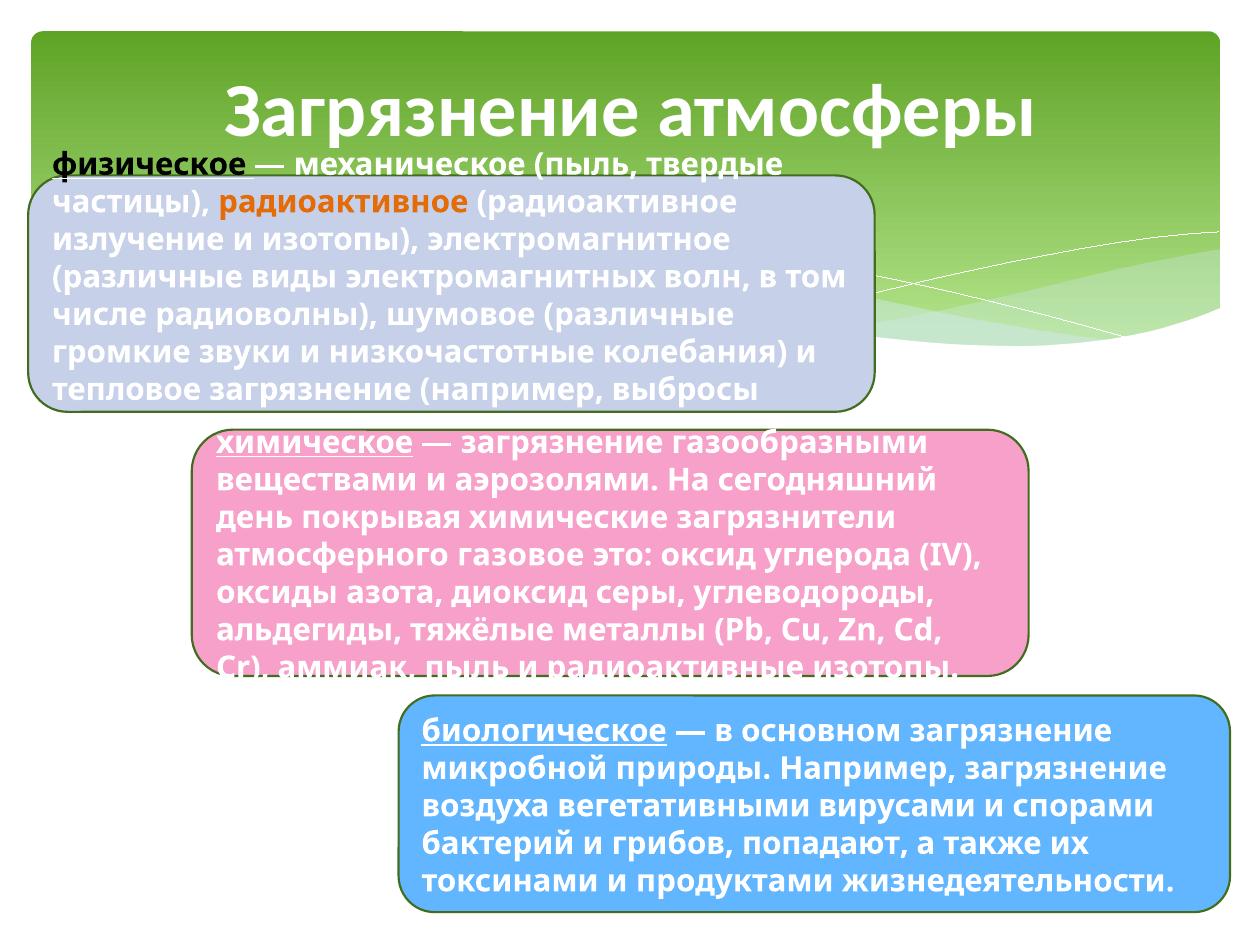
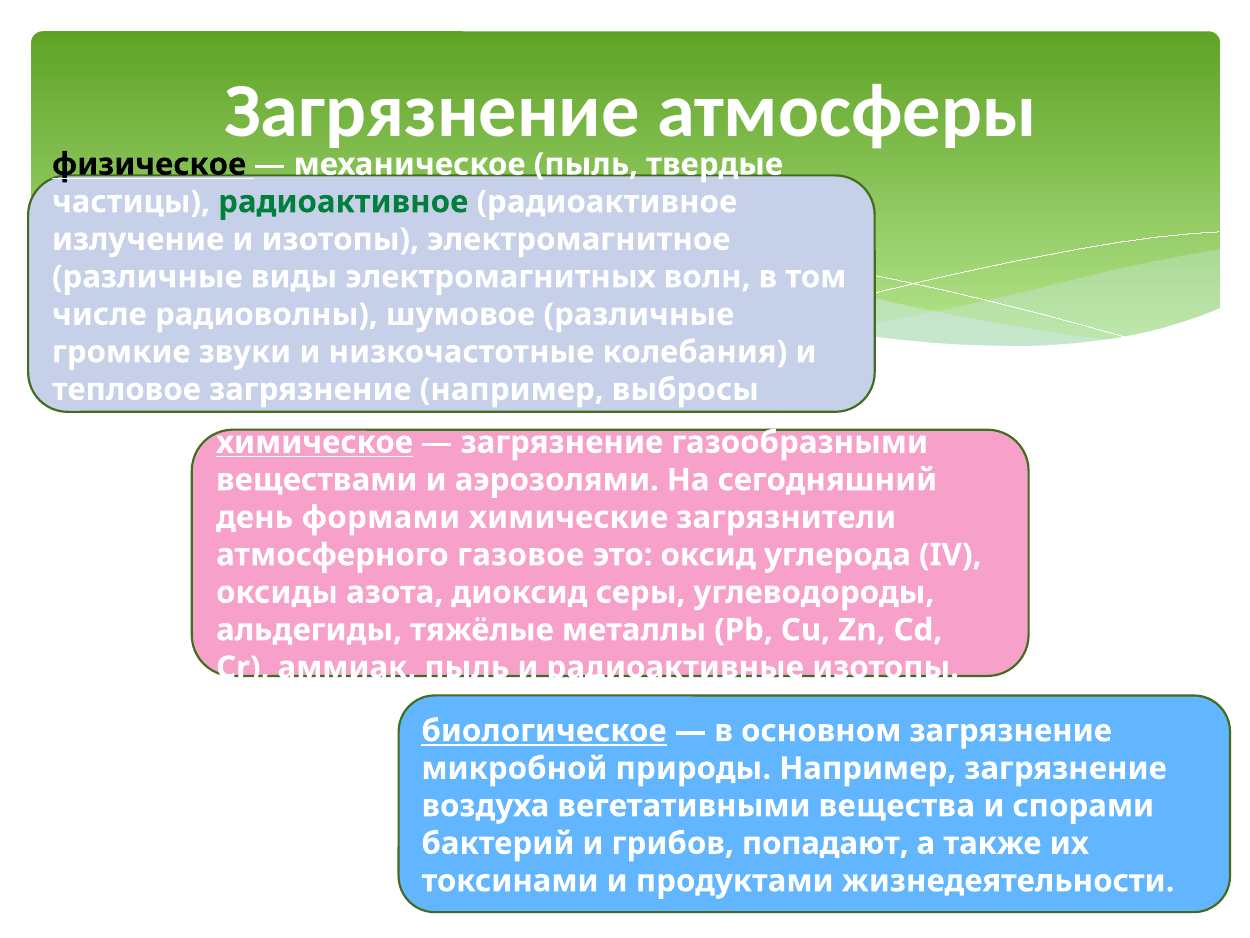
радиоактивное colour: orange -> green (343, 202)
покрывая: покрывая -> формами (381, 517)
вирусами: вирусами -> вещества (897, 806)
